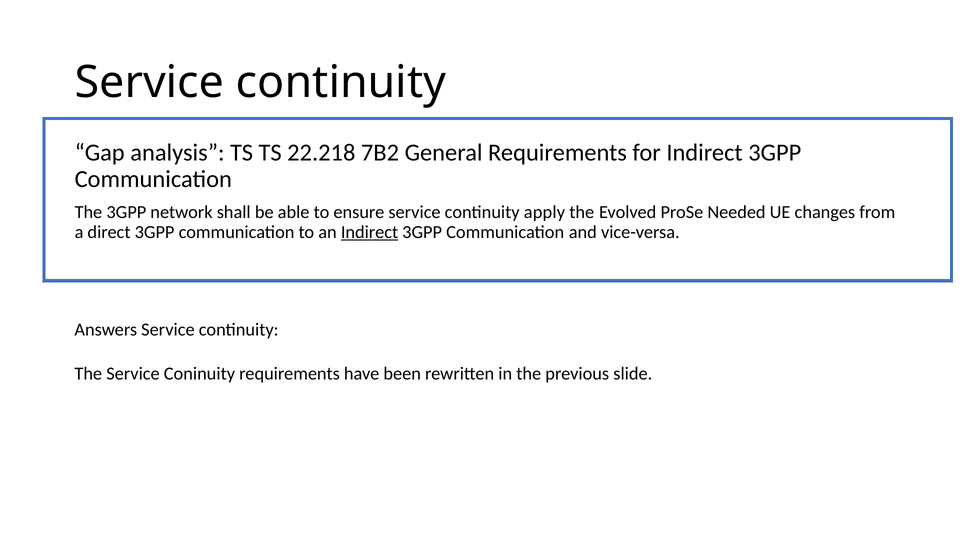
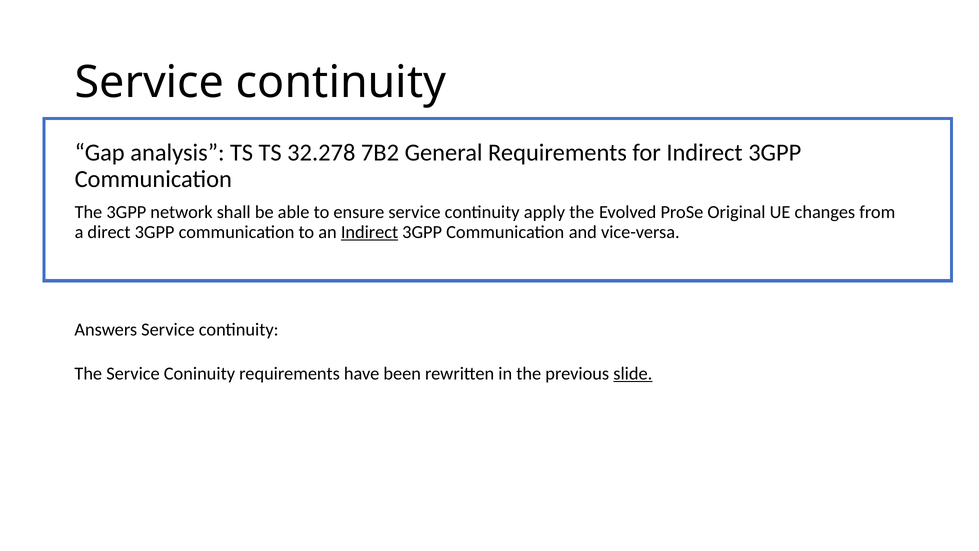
22.218: 22.218 -> 32.278 (321, 153)
Needed: Needed -> Original (736, 212)
slide underline: none -> present (633, 373)
